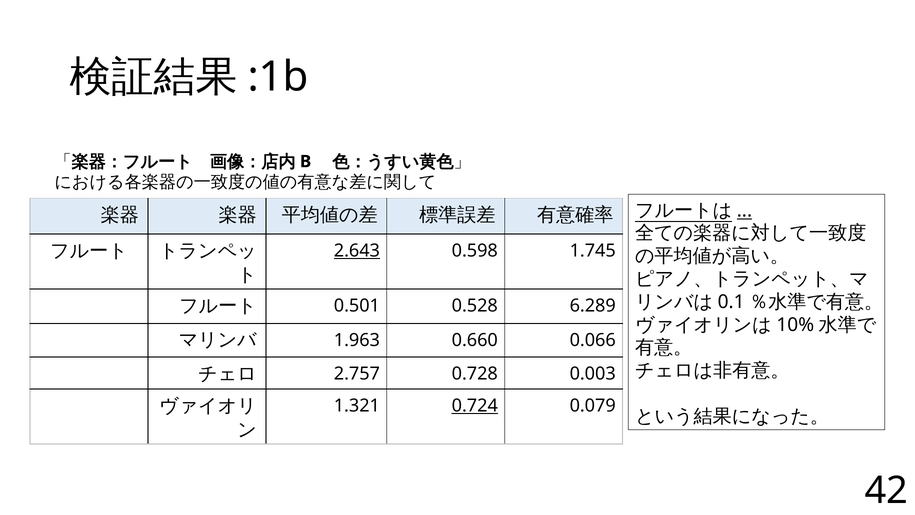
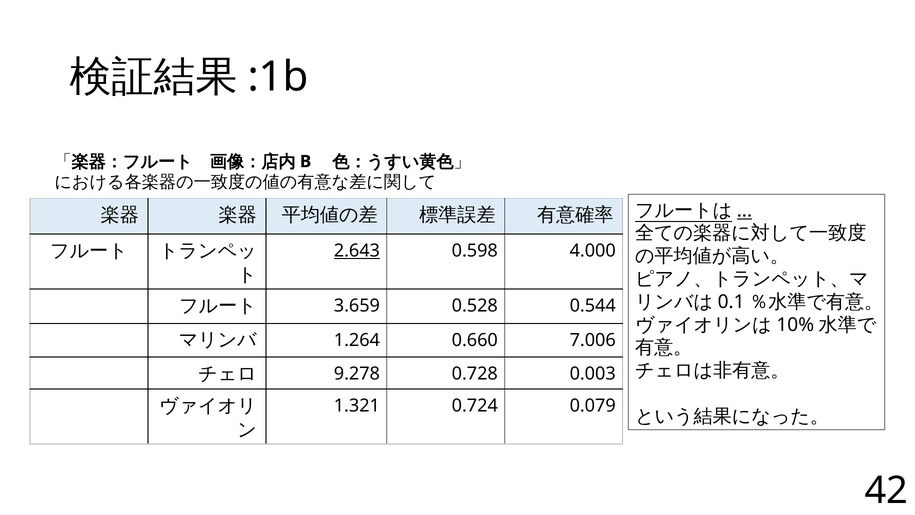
1.745: 1.745 -> 4.000 (593, 251)
0.501: 0.501 -> 3.659 (357, 306)
6.289: 6.289 -> 0.544 (593, 306)
1.963: 1.963 -> 1.264 (357, 340)
0.066: 0.066 -> 7.006 (593, 340)
2.757: 2.757 -> 9.278 (357, 374)
0.724 underline: present -> none (475, 406)
